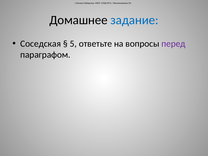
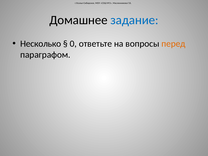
Соседская: Соседская -> Несколько (41, 44)
5: 5 -> 0 (73, 44)
перед colour: purple -> orange (173, 44)
